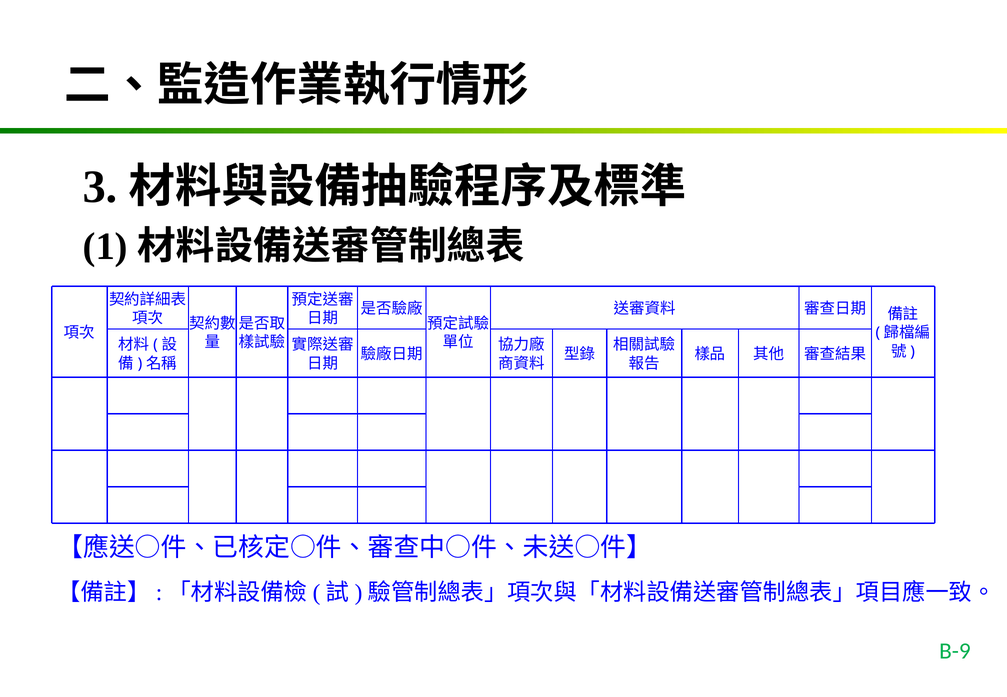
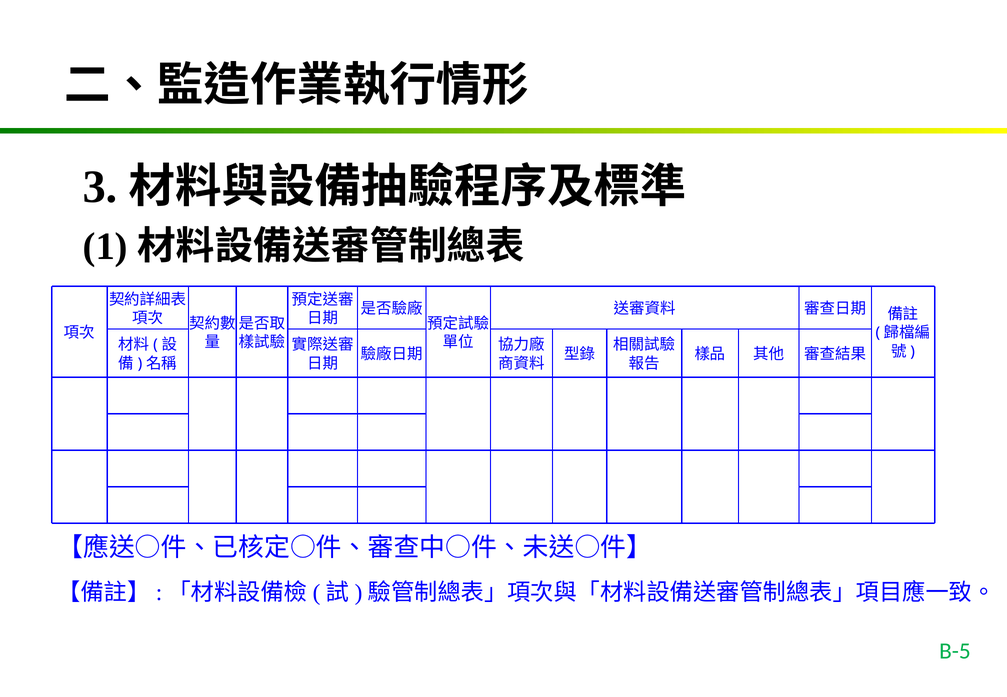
B-9: B-9 -> B-5 (955, 651)
